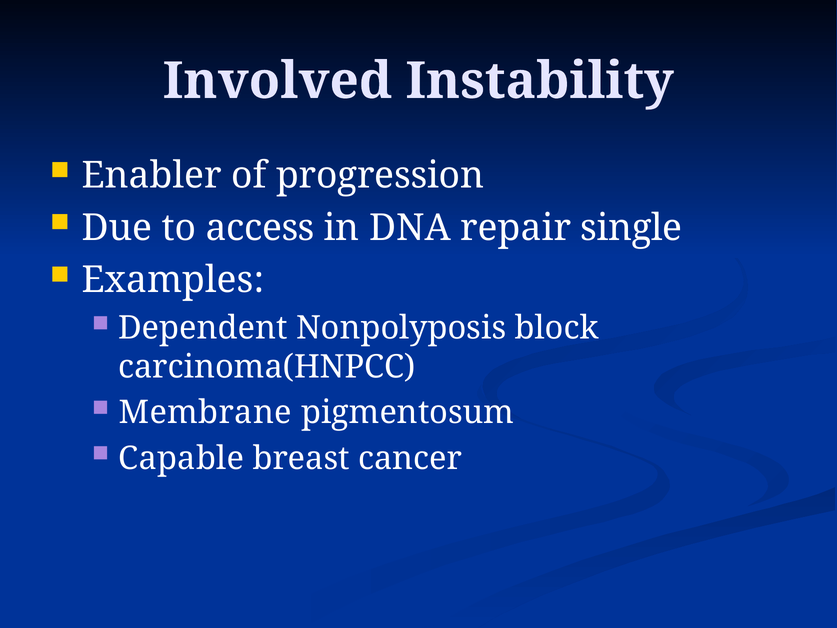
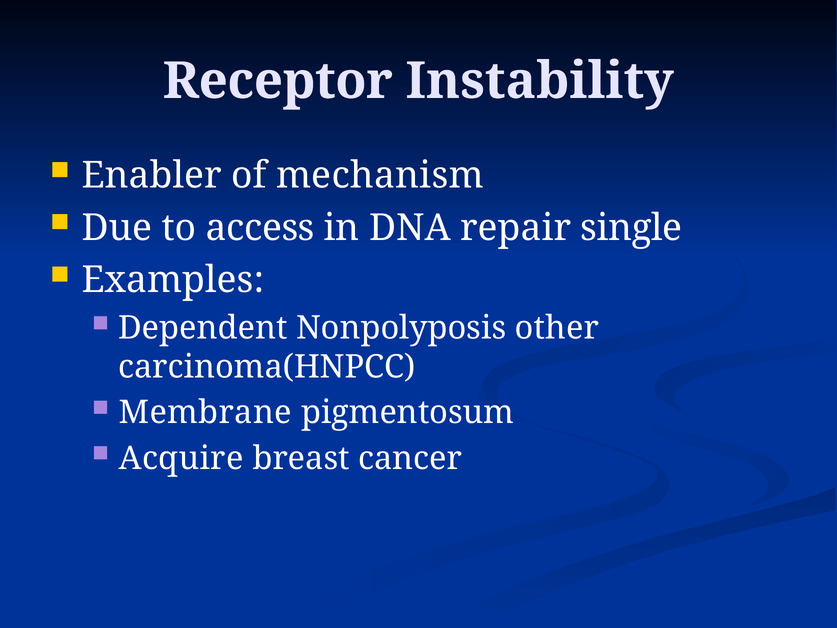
Involved: Involved -> Receptor (278, 81)
progression: progression -> mechanism (380, 176)
block: block -> other (557, 328)
Capable: Capable -> Acquire (181, 458)
